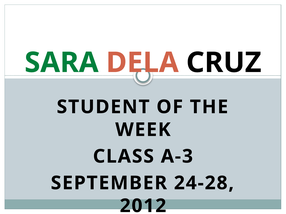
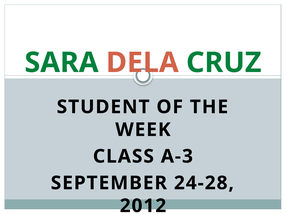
CRUZ colour: black -> green (224, 63)
